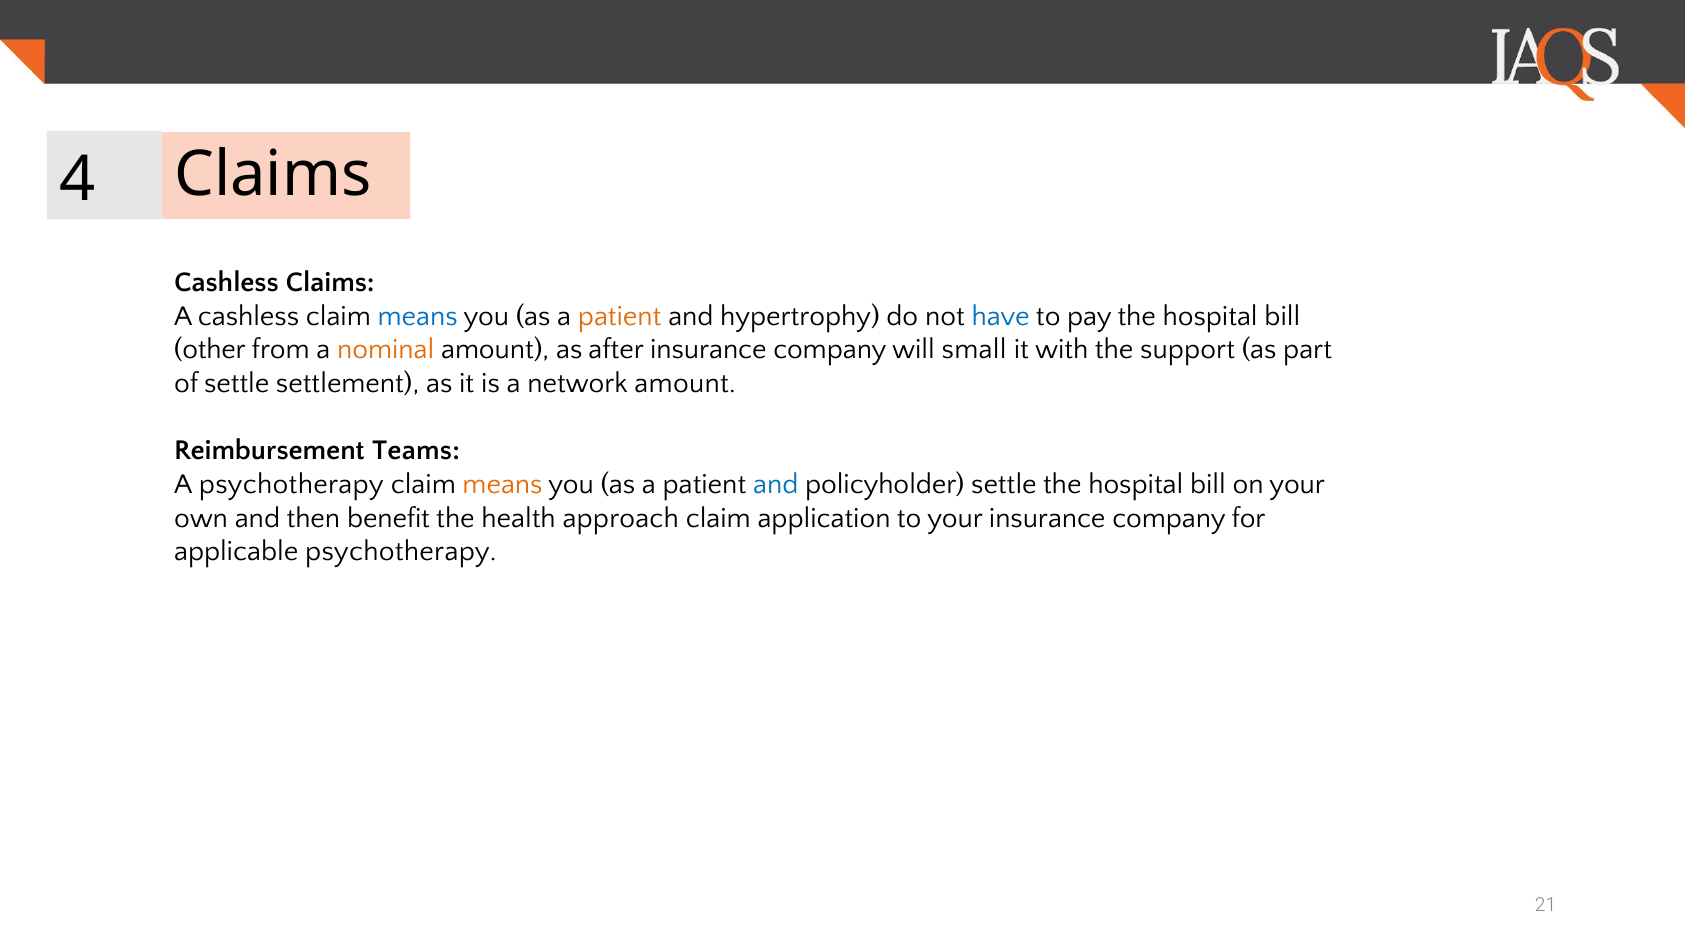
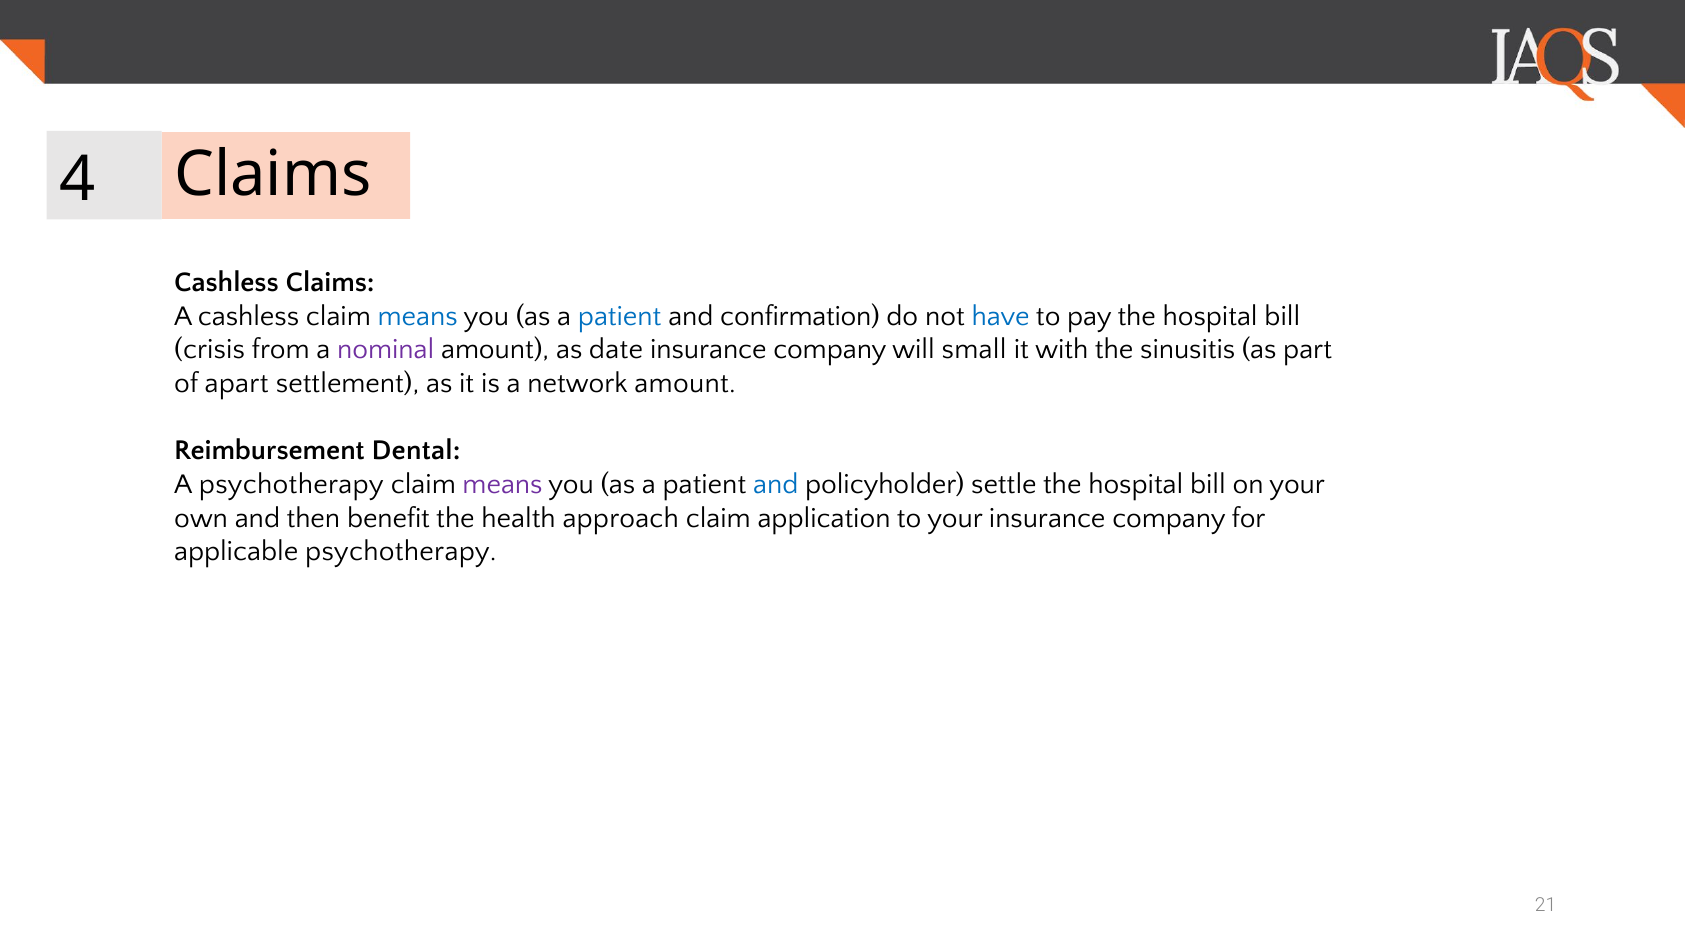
patient colour: orange -> blue (620, 316)
hypertrophy: hypertrophy -> confirmation (800, 316)
other: other -> crisis (210, 349)
nominal colour: orange -> purple (386, 349)
after: after -> date (616, 349)
support: support -> sinusitis (1188, 349)
of settle: settle -> apart (237, 383)
Teams: Teams -> Dental (416, 451)
means colour: orange -> purple (503, 484)
